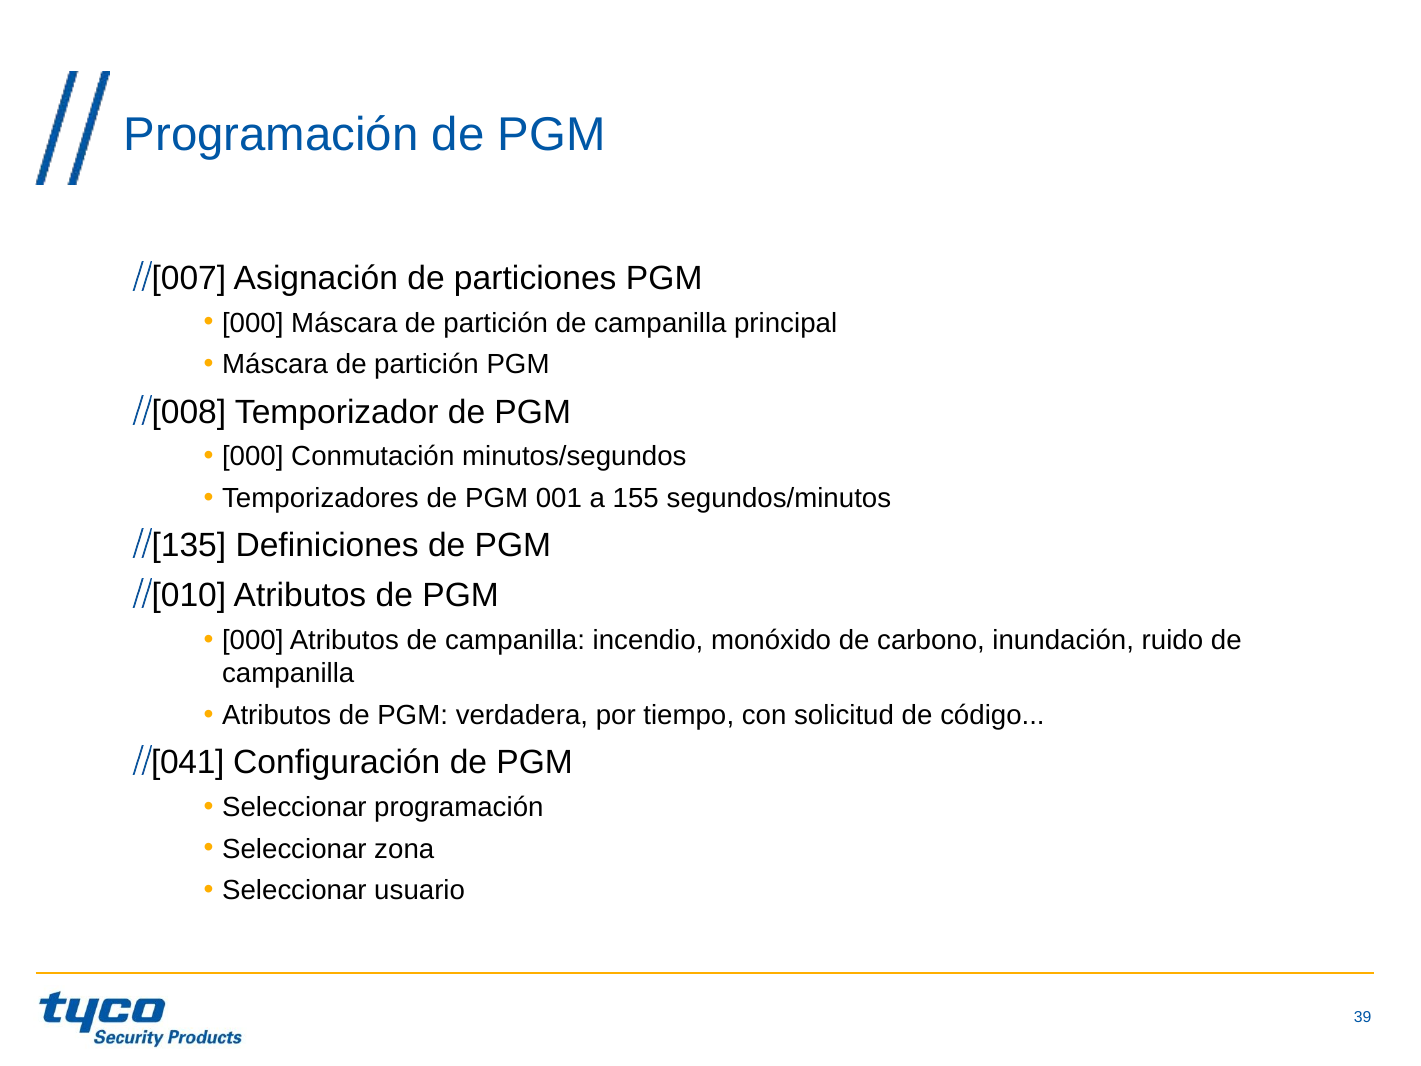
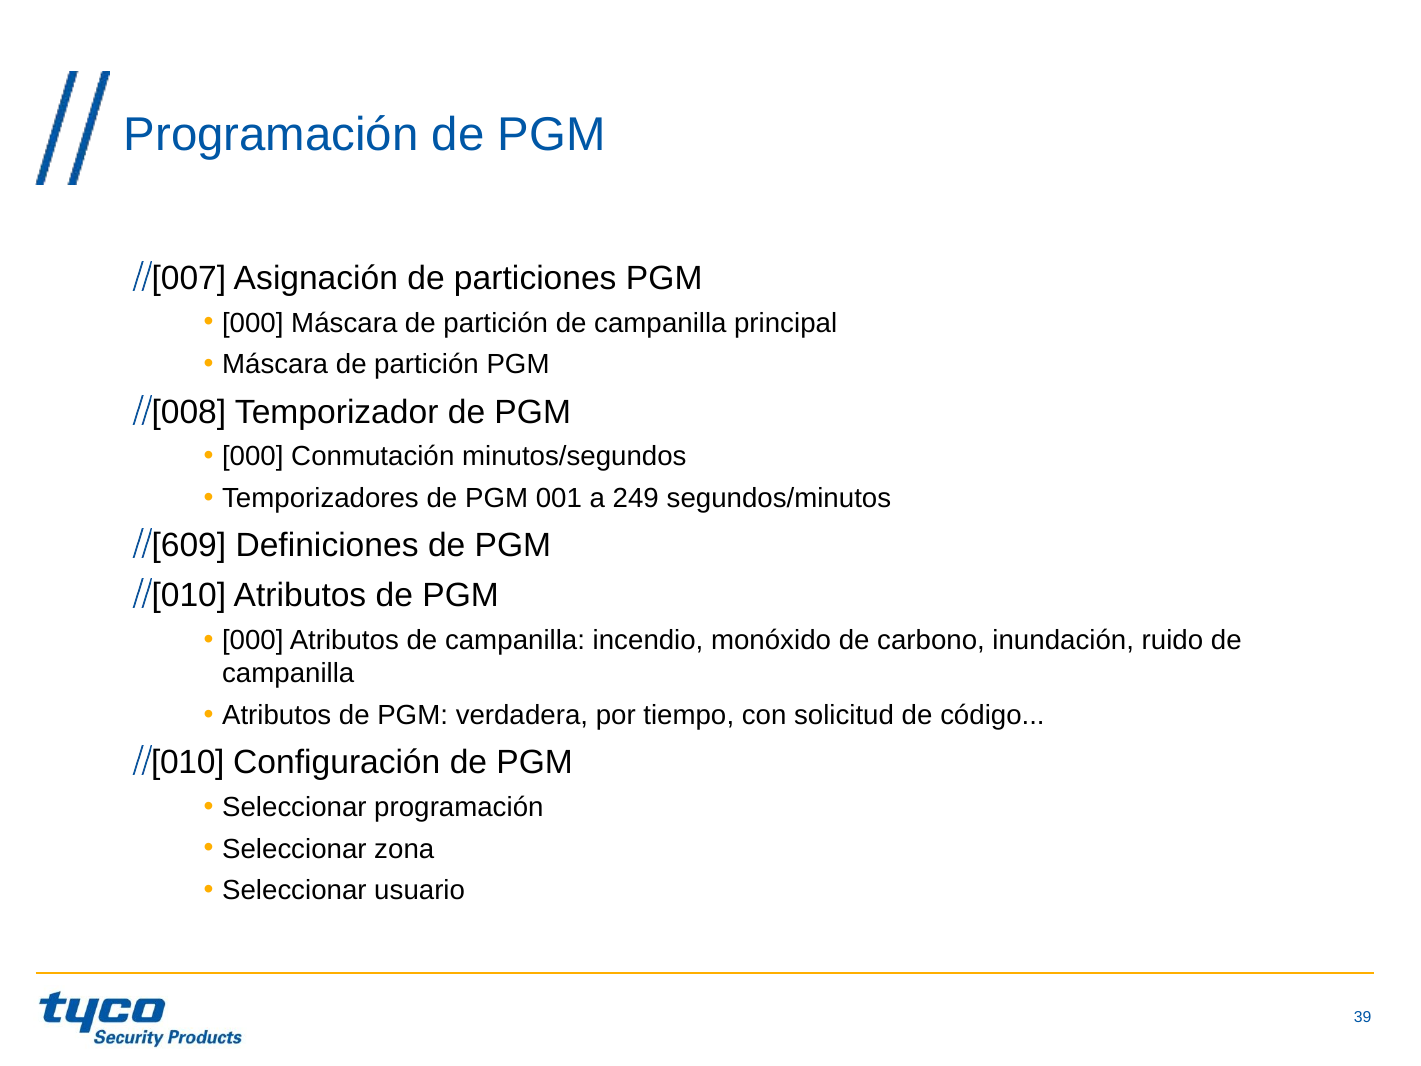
155: 155 -> 249 (636, 498)
135: 135 -> 609 (189, 545)
041: 041 -> 010 (188, 762)
